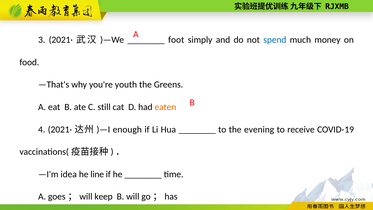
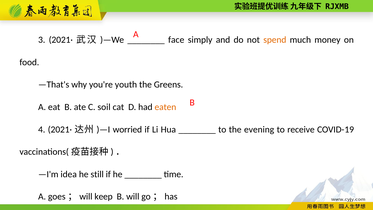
foot: foot -> face (176, 40)
spend colour: blue -> orange (275, 40)
still: still -> soil (104, 107)
enough: enough -> worried (127, 129)
line: line -> still (97, 174)
